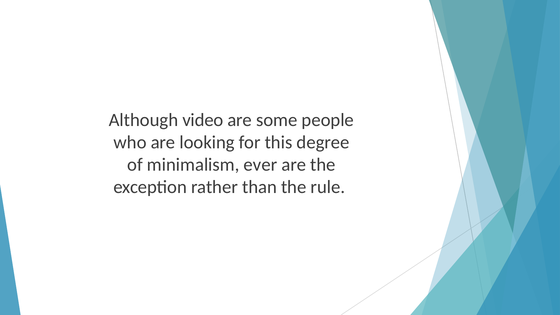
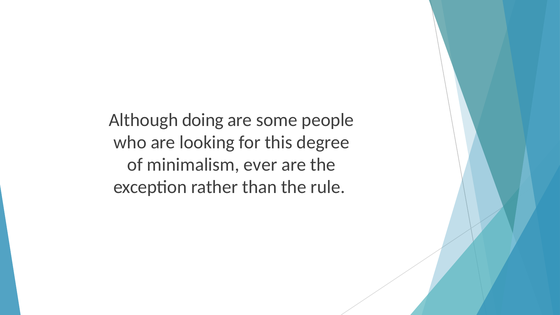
video: video -> doing (203, 120)
